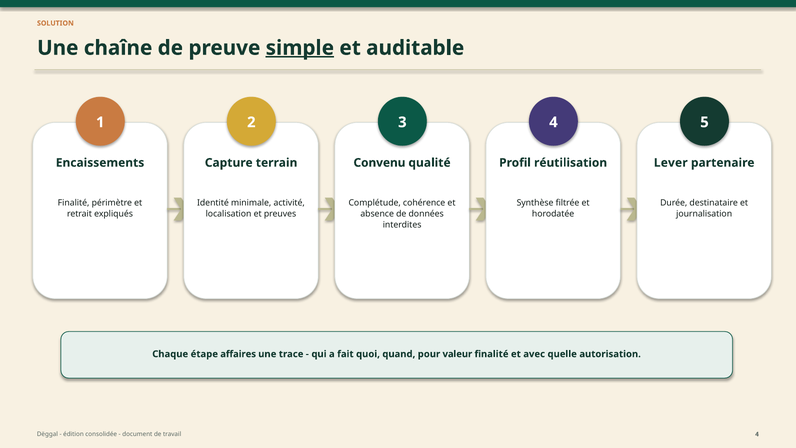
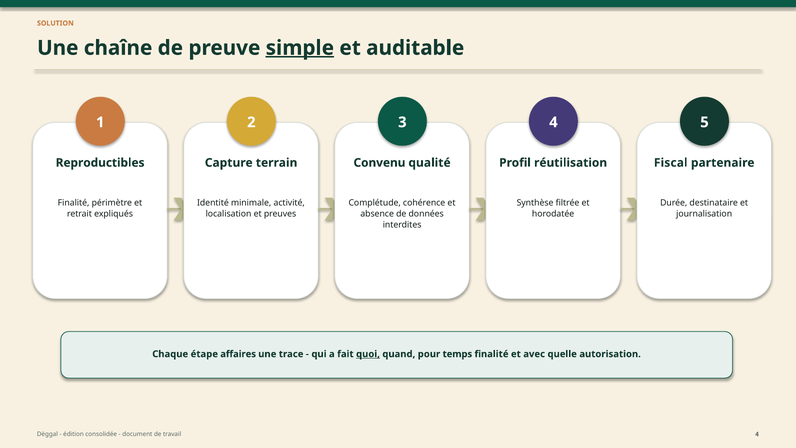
Encaissements: Encaissements -> Reproductibles (100, 163)
Lever: Lever -> Fiscal (671, 163)
quoi underline: none -> present (368, 354)
valeur: valeur -> temps (457, 354)
